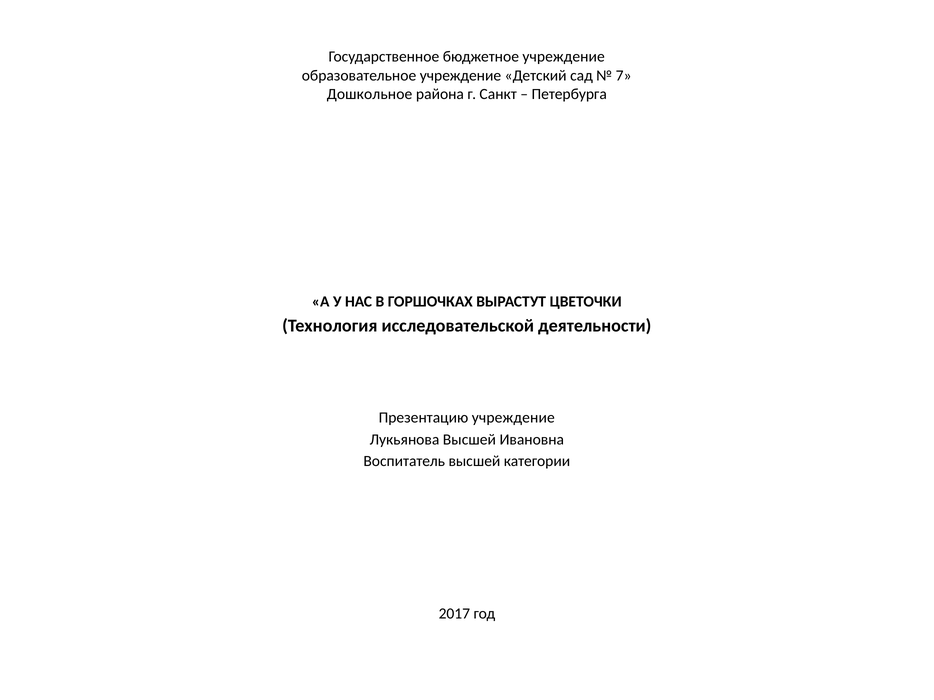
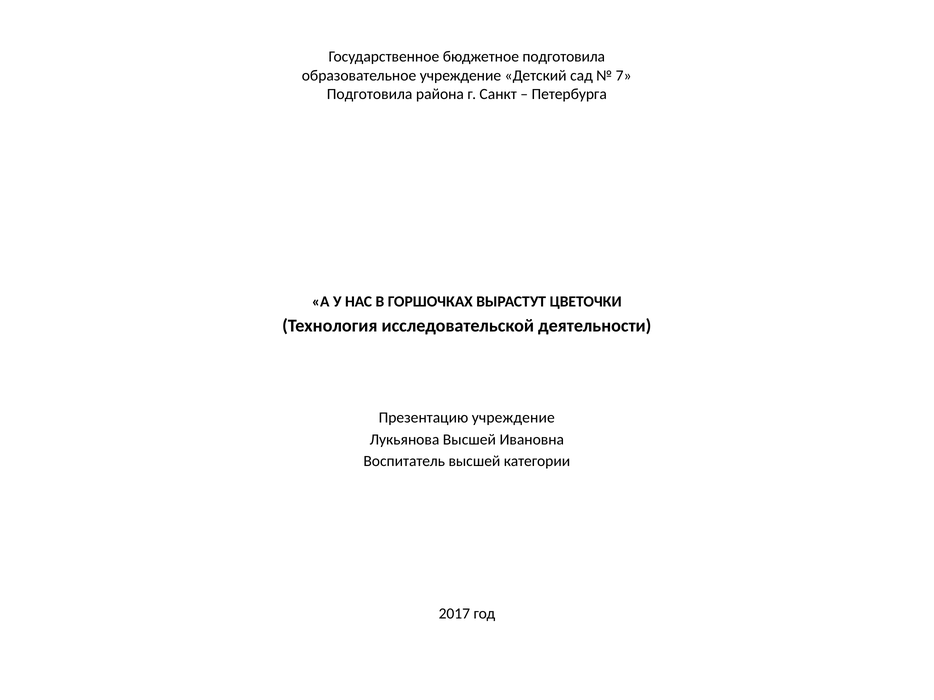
бюджетное учреждение: учреждение -> подготовила (564, 57)
Дошкольное: Дошкольное -> Подготовила (370, 94)
